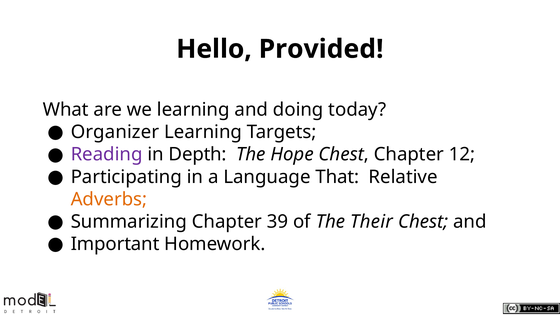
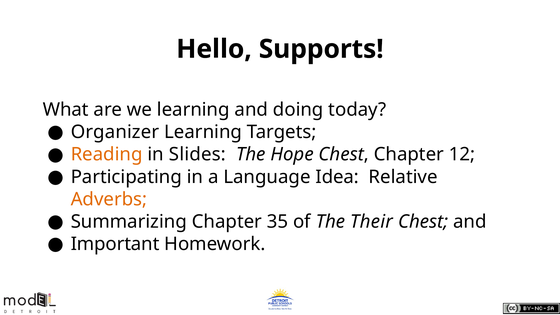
Provided: Provided -> Supports (321, 49)
Reading colour: purple -> orange (107, 154)
Depth: Depth -> Slides (197, 154)
That: That -> Idea (337, 177)
39: 39 -> 35 (278, 222)
